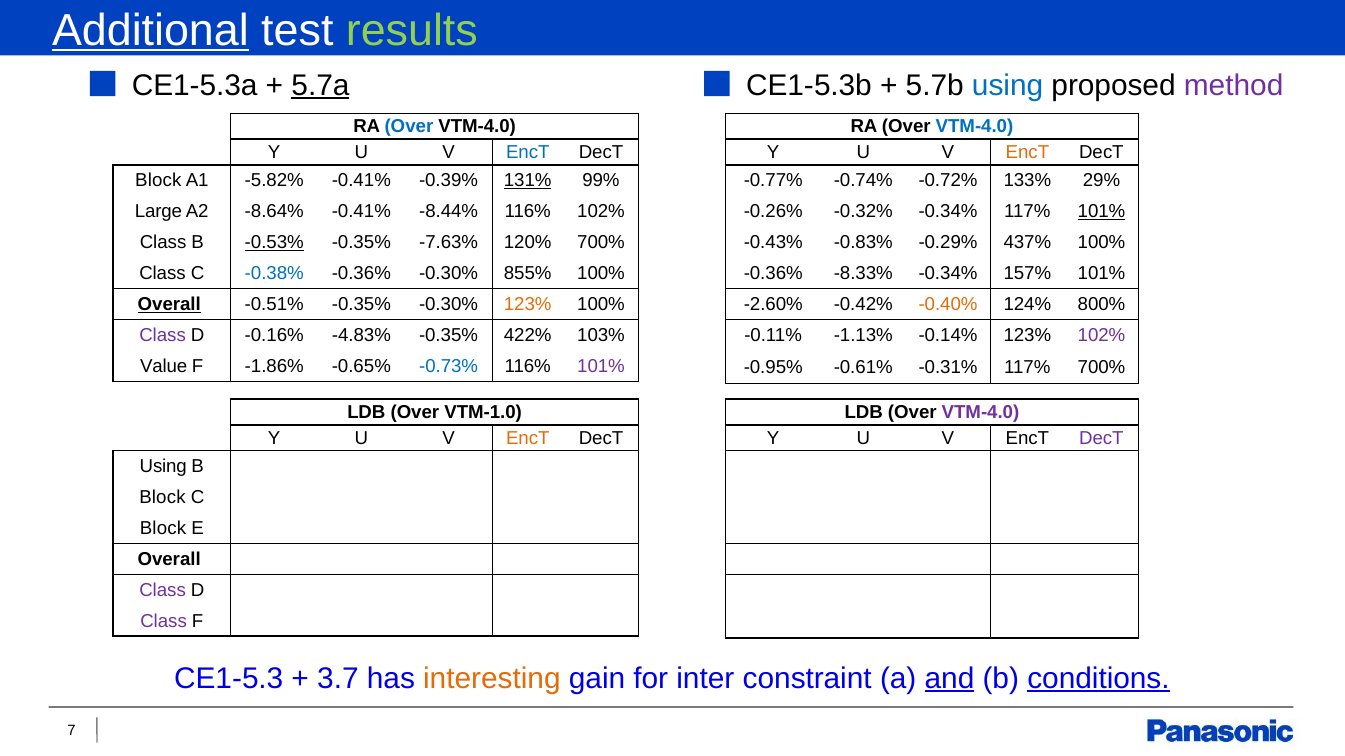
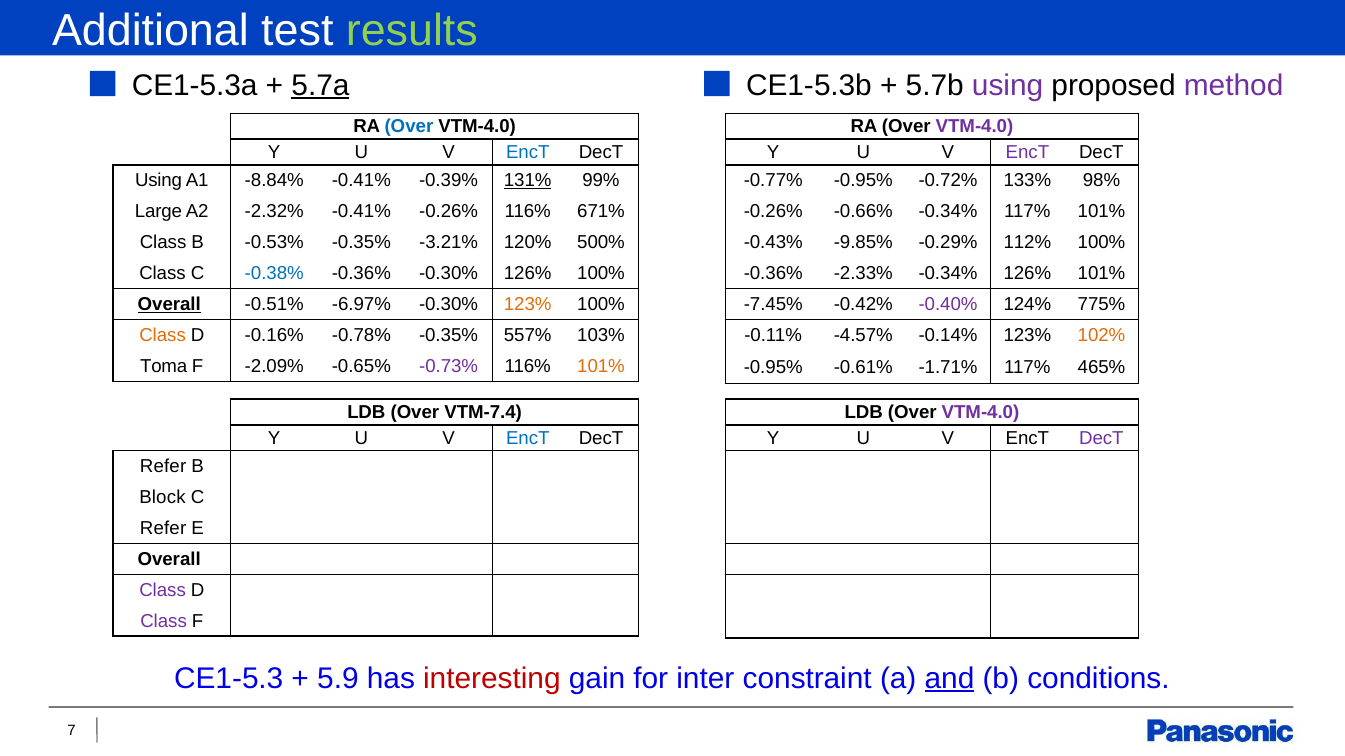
Additional underline: present -> none (150, 31)
using colour: blue -> purple (1008, 86)
VTM-4.0 colour: blue -> purple (975, 127)
EncT colour: orange -> purple (1027, 152)
Block: Block -> Using (159, 181)
-5.82%: -5.82% -> -8.84% (274, 181)
-0.77% -0.74%: -0.74% -> -0.95% (863, 181)
29%: 29% -> 98% (1101, 181)
-8.64%: -8.64% -> -2.32% (274, 212)
-0.41% -8.44%: -8.44% -> -0.26% (449, 212)
116% 102%: 102% -> 671% (601, 212)
-0.32%: -0.32% -> -0.66% (863, 212)
101% underline: present -> none (1102, 212)
-0.53% underline: present -> none (274, 242)
-7.63%: -7.63% -> -3.21% (449, 242)
120% 700%: 700% -> 500% (601, 242)
-0.83%: -0.83% -> -9.85% (863, 242)
437%: 437% -> 112% (1027, 242)
-0.30% 855%: 855% -> 126% (528, 273)
-8.33%: -8.33% -> -2.33% (863, 273)
-0.34% 157%: 157% -> 126% (1027, 273)
-0.51% -0.35%: -0.35% -> -6.97% (361, 304)
-2.60%: -2.60% -> -7.45% (773, 304)
-0.40% colour: orange -> purple (948, 304)
800%: 800% -> 775% (1102, 304)
Class colour: purple -> orange (163, 335)
-4.83%: -4.83% -> -0.78% (361, 335)
422%: 422% -> 557% (528, 335)
-1.13%: -1.13% -> -4.57% (863, 335)
102% colour: purple -> orange (1102, 335)
Value: Value -> Toma (164, 366)
-1.86%: -1.86% -> -2.09% (274, 366)
-0.73% colour: blue -> purple (449, 366)
101% colour: purple -> orange (601, 366)
-0.31%: -0.31% -> -1.71% (948, 367)
117% 700%: 700% -> 465% (1102, 367)
VTM-1.0: VTM-1.0 -> VTM-7.4 (483, 413)
EncT colour: orange -> blue (528, 438)
Using: Using -> Refer (163, 467)
Block: Block -> Refer (163, 528)
3.7: 3.7 -> 5.9 (338, 679)
interesting colour: orange -> red (492, 679)
conditions underline: present -> none (1098, 679)
